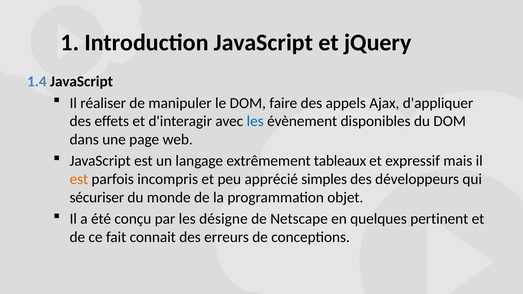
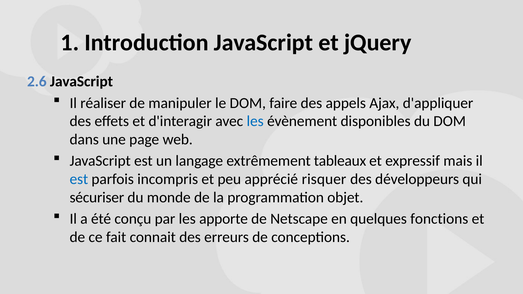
1.4: 1.4 -> 2.6 (37, 82)
est colour: orange -> blue (79, 179)
simples: simples -> risquer (324, 179)
désigne: désigne -> apporte (224, 219)
pertinent: pertinent -> fonctions (439, 219)
